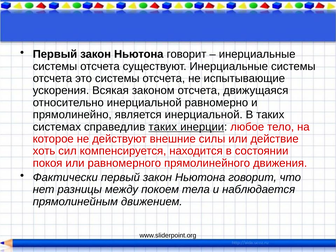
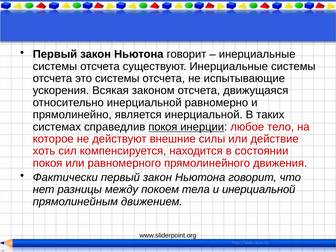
справедлив таких: таких -> покоя (163, 127)
и наблюдается: наблюдается -> инерциальной (259, 190)
